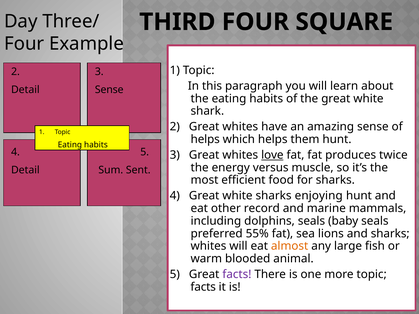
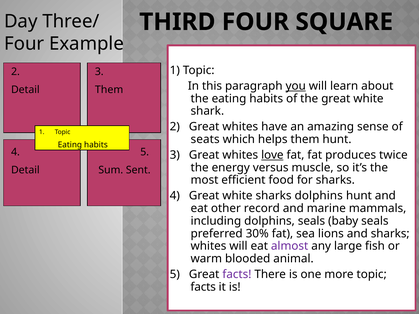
you underline: none -> present (296, 86)
Sense: Sense -> Them (109, 90)
helps: helps -> seats (205, 139)
sharks enjoying: enjoying -> dolphins (319, 196)
55%: 55% -> 30% (257, 234)
almost colour: orange -> purple (290, 246)
